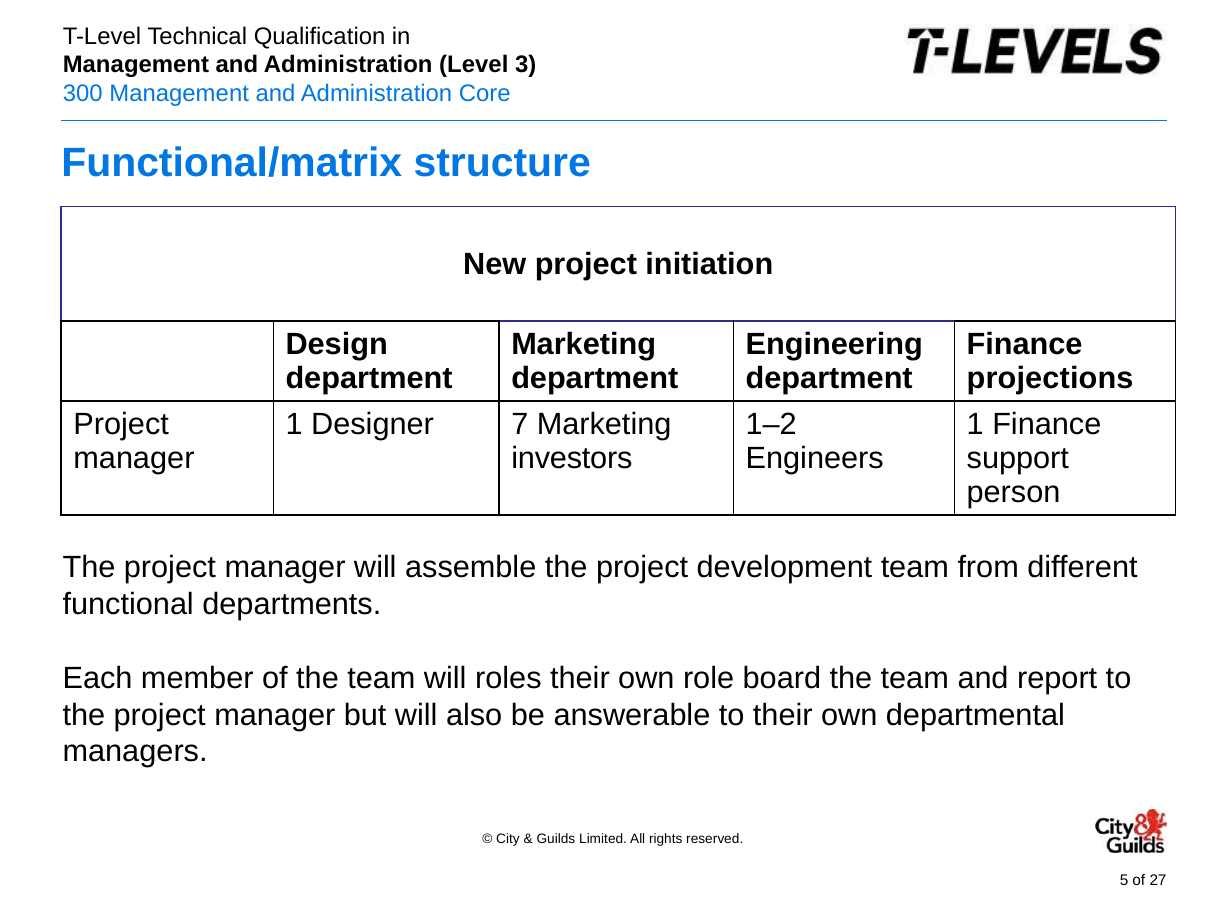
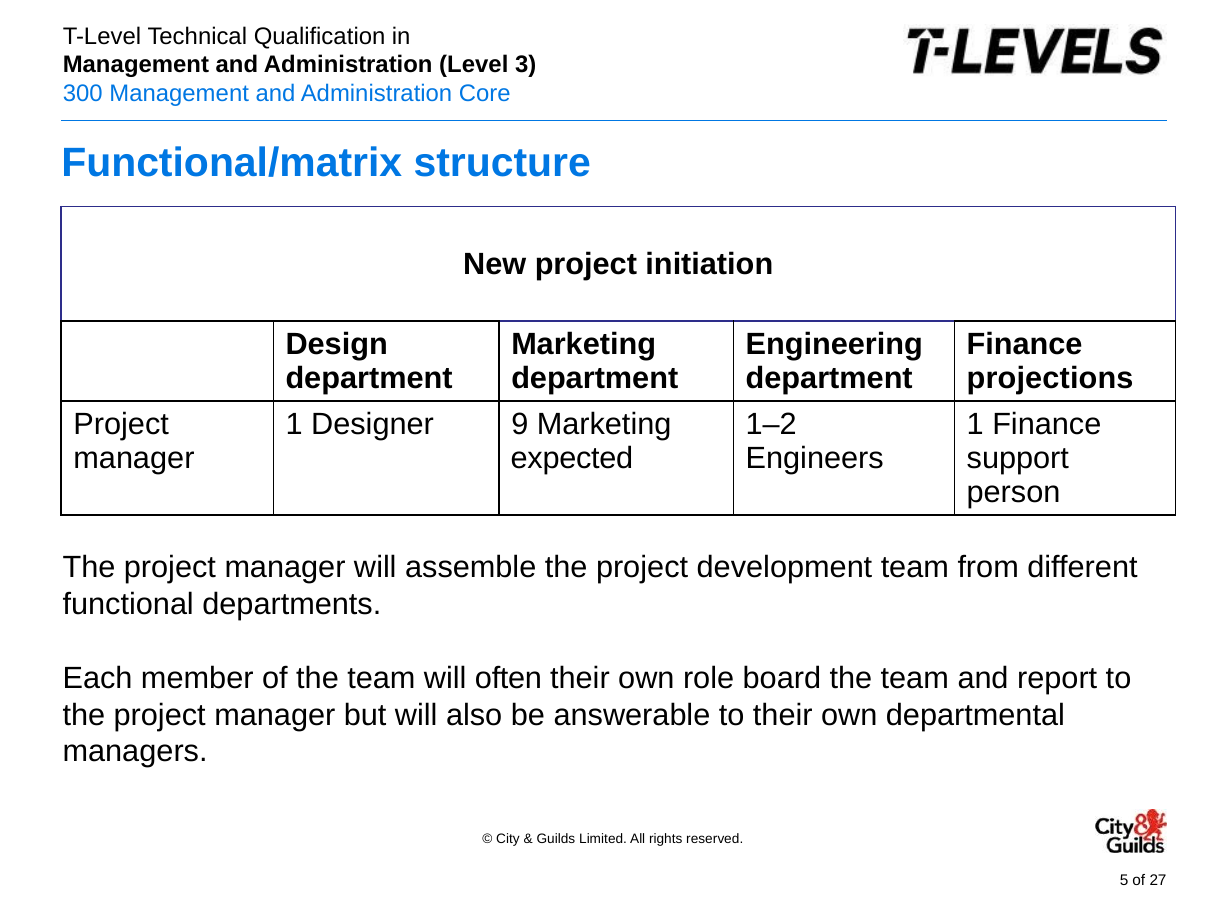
7: 7 -> 9 (520, 424)
investors: investors -> expected (572, 458)
roles: roles -> often (508, 678)
